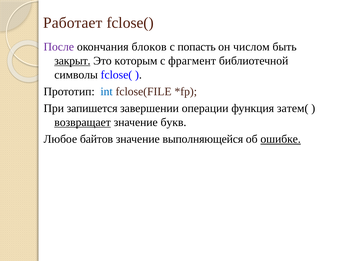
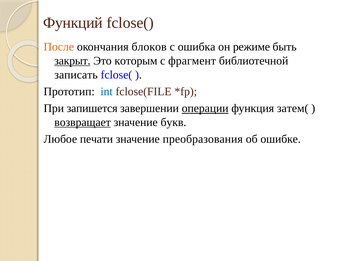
Работает: Работает -> Функций (73, 23)
После colour: purple -> orange (59, 47)
попасть: попасть -> ошибка (197, 47)
числом: числом -> режиме (251, 47)
символы: символы -> записать (76, 75)
операции underline: none -> present (205, 108)
байтов: байтов -> печати (96, 139)
выполняющейся: выполняющейся -> преобразования (203, 139)
ошибке underline: present -> none (281, 139)
